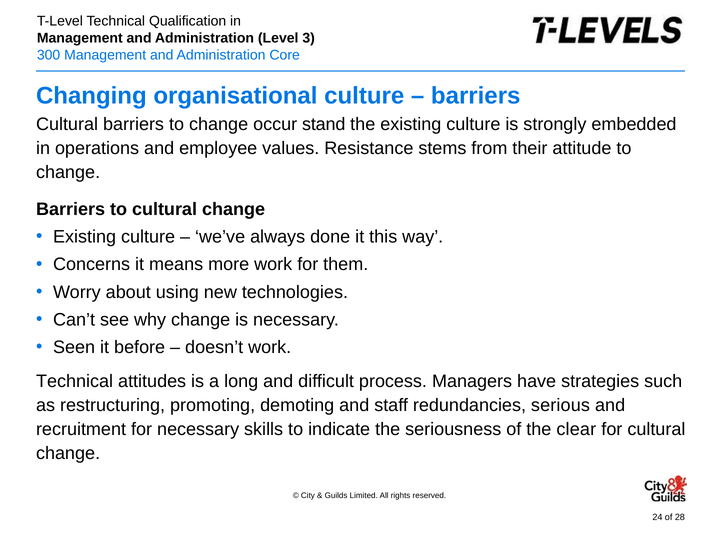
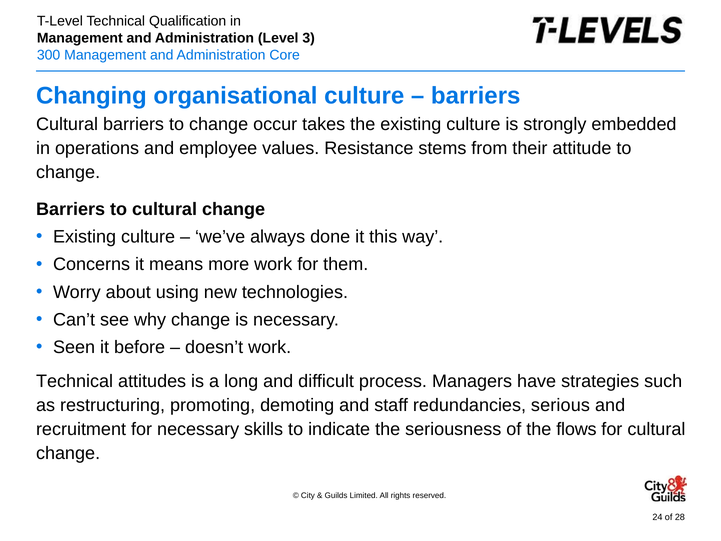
stand: stand -> takes (324, 124)
clear: clear -> flows (576, 429)
